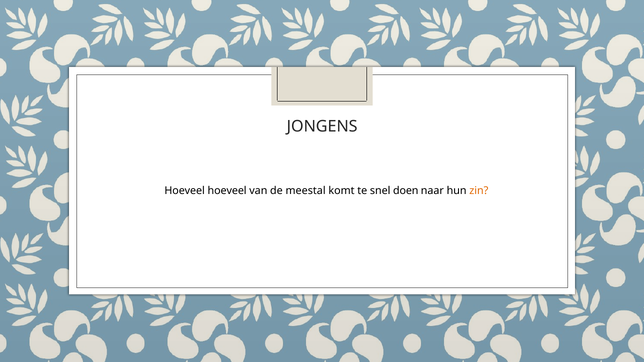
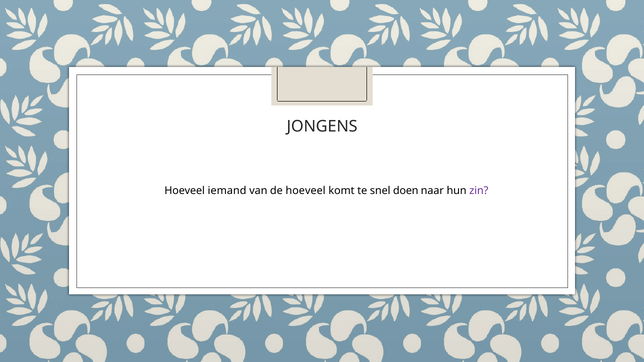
Hoeveel hoeveel: hoeveel -> iemand (227, 191)
de meestal: meestal -> hoeveel (306, 191)
zin colour: orange -> purple (479, 191)
